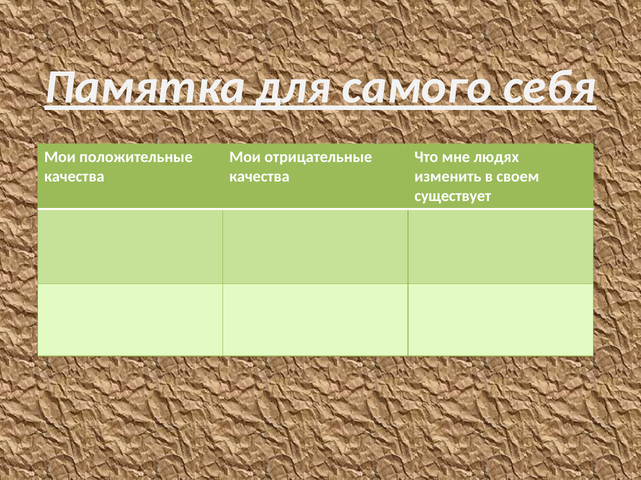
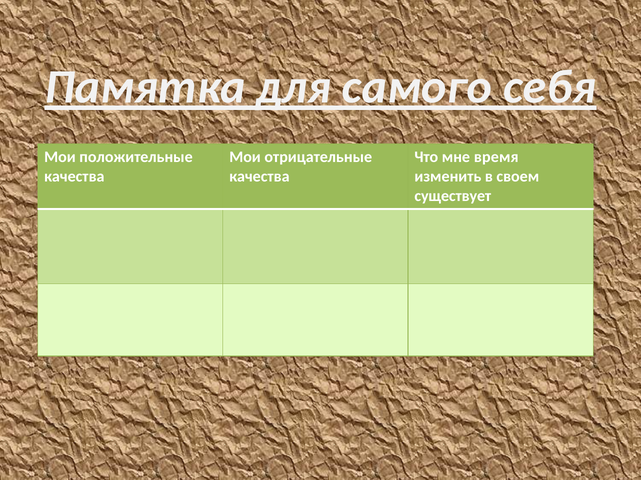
людях: людях -> время (496, 157)
